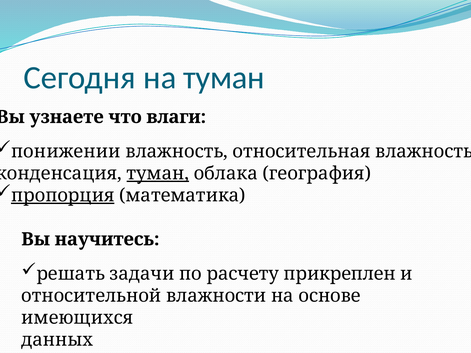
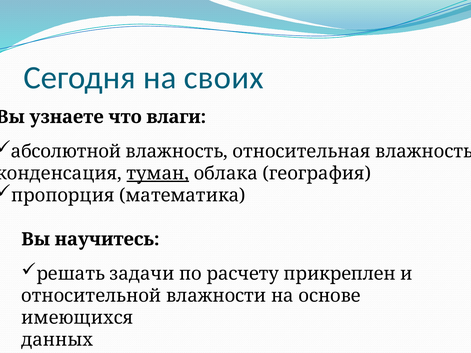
на туман: туман -> своих (224, 78)
понижении: понижении -> абсолютной (66, 152)
пропорция underline: present -> none (63, 196)
